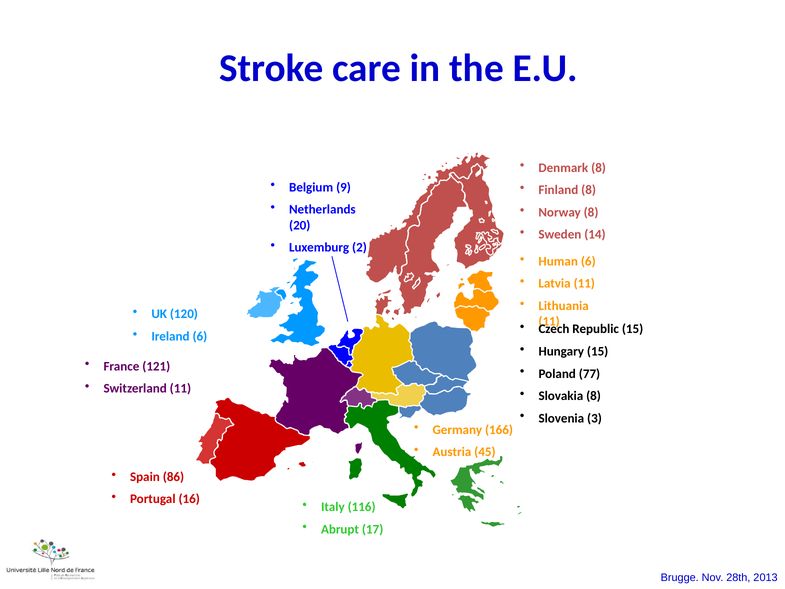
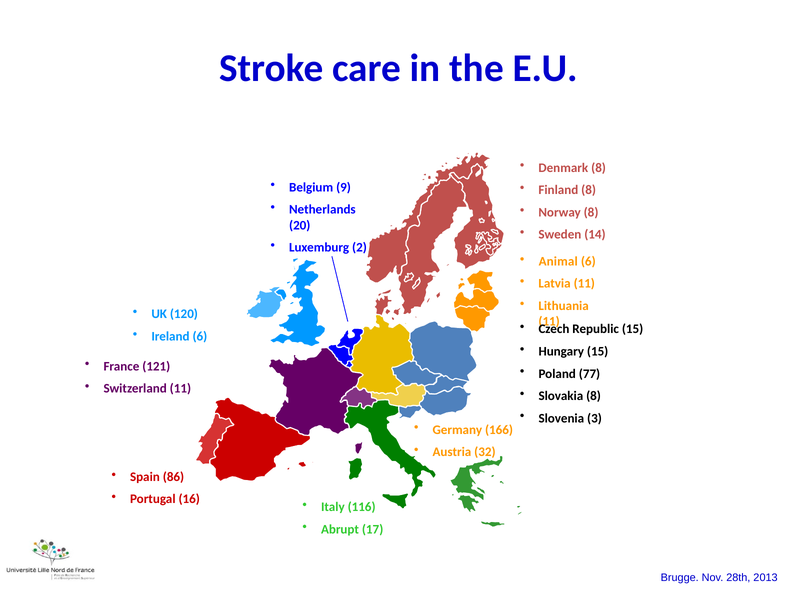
Human: Human -> Animal (558, 261)
45: 45 -> 32 (485, 452)
